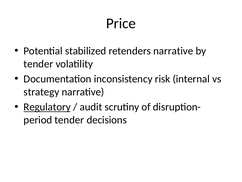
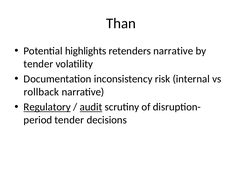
Price: Price -> Than (121, 23)
stabilized: stabilized -> highlights (86, 51)
strategy: strategy -> rollback (41, 92)
audit underline: none -> present (91, 107)
